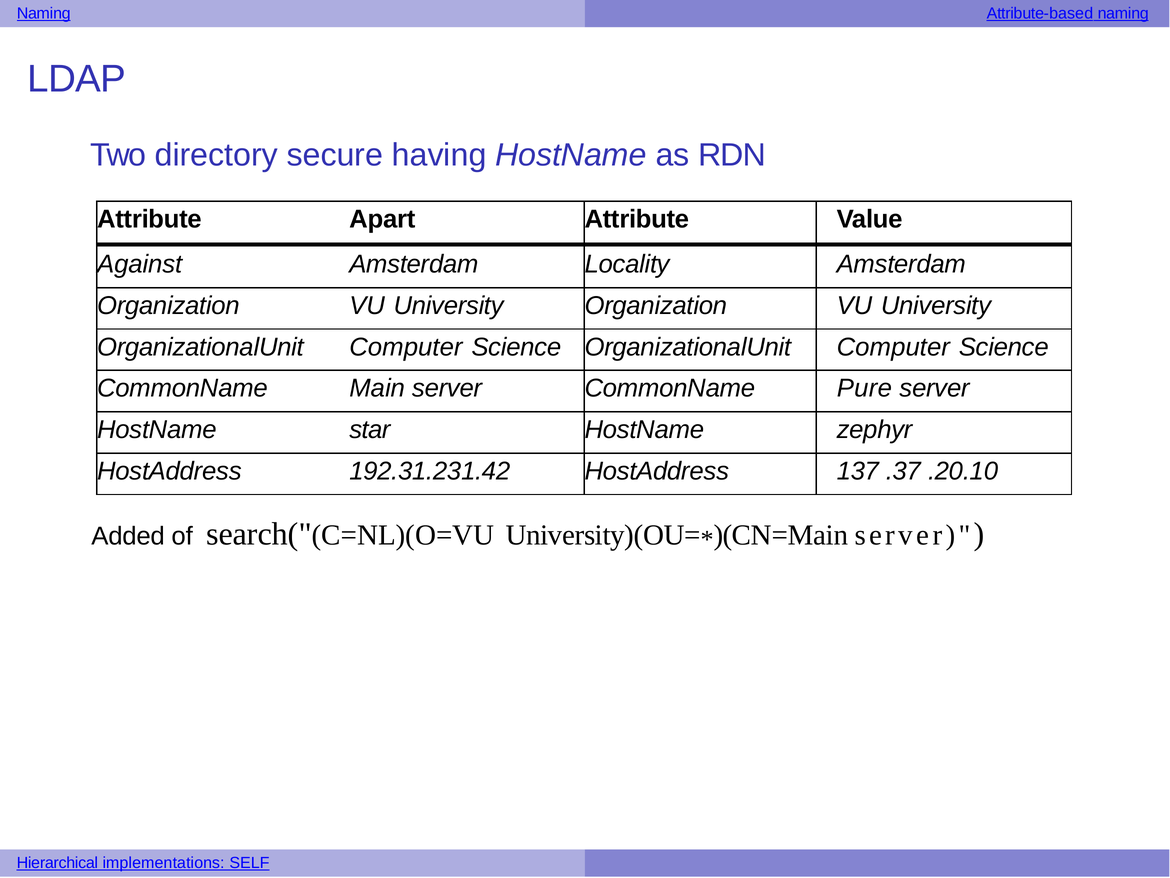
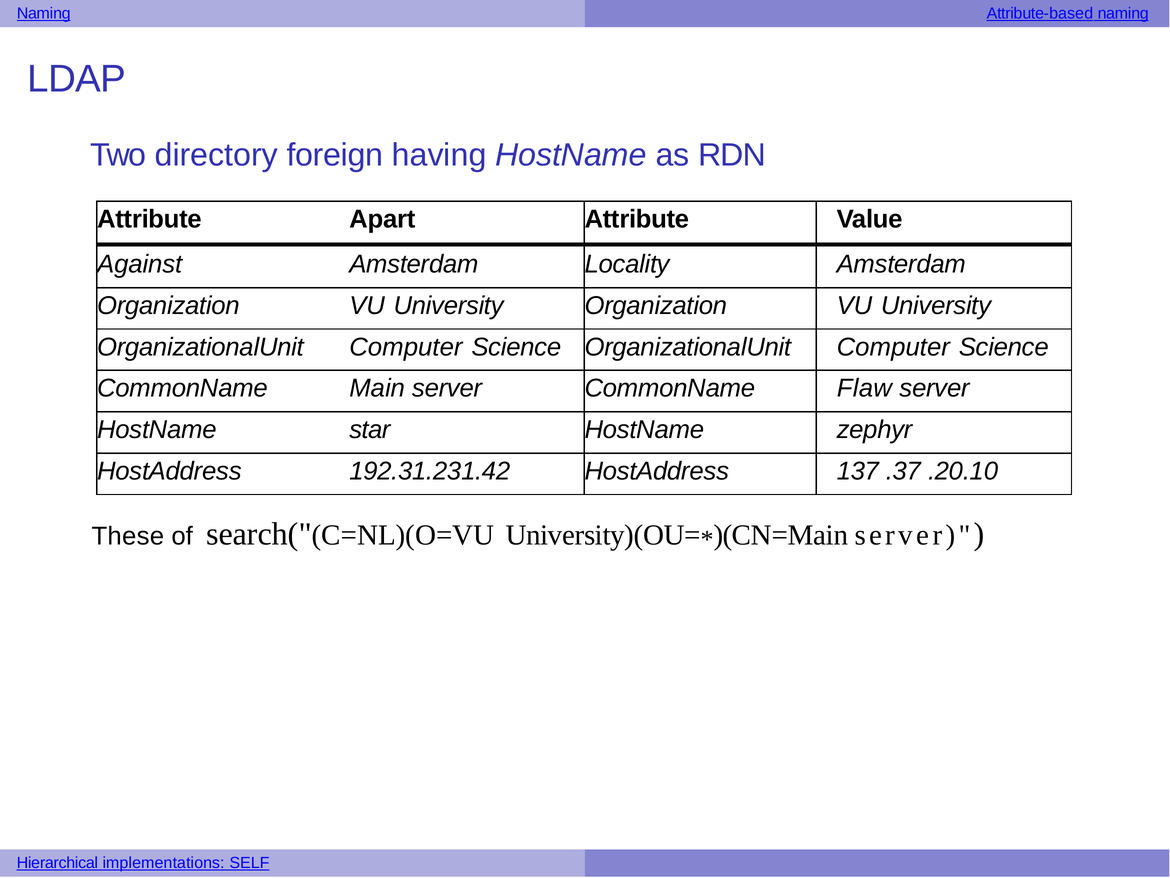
secure: secure -> foreign (335, 155)
Pure: Pure -> Flaw (864, 389)
Added: Added -> These (128, 536)
